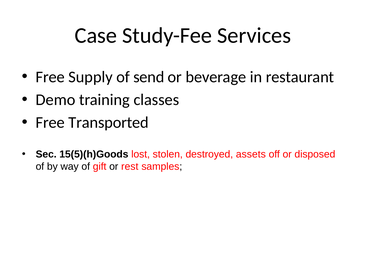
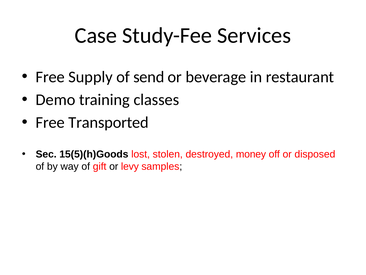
assets: assets -> money (251, 154)
rest: rest -> levy (130, 166)
